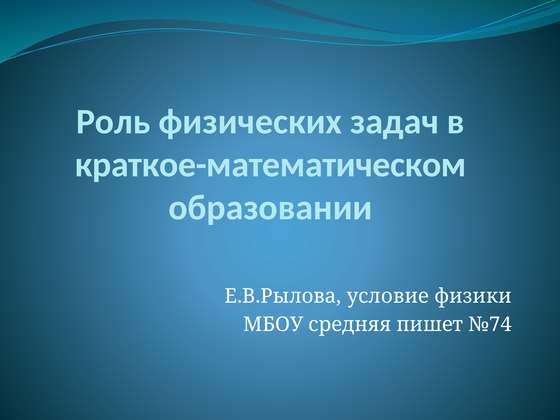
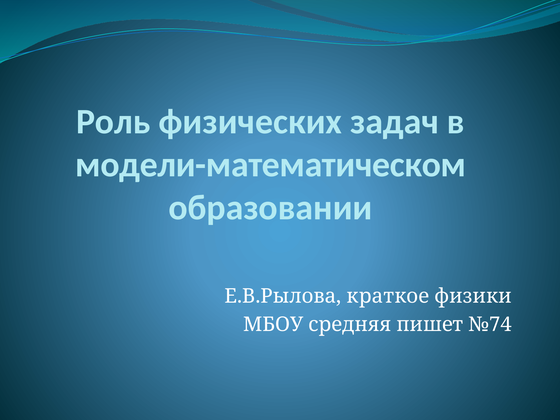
краткое-математическом: краткое-математическом -> модели-математическом (271, 165)
условие: условие -> краткое (388, 296)
